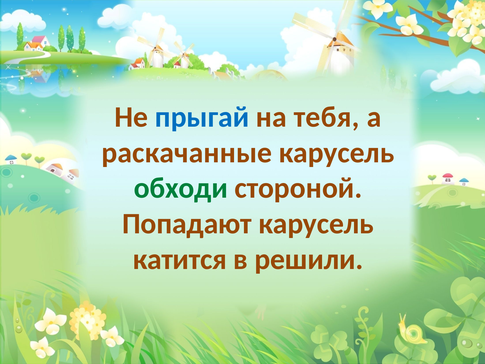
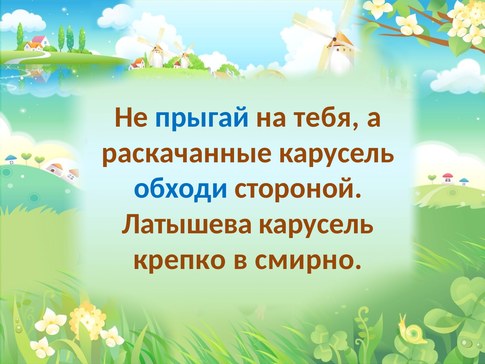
обходи colour: green -> blue (181, 188)
Попадают: Попадают -> Латышева (187, 224)
катится: катится -> крепко (180, 259)
решили: решили -> смирно (309, 259)
